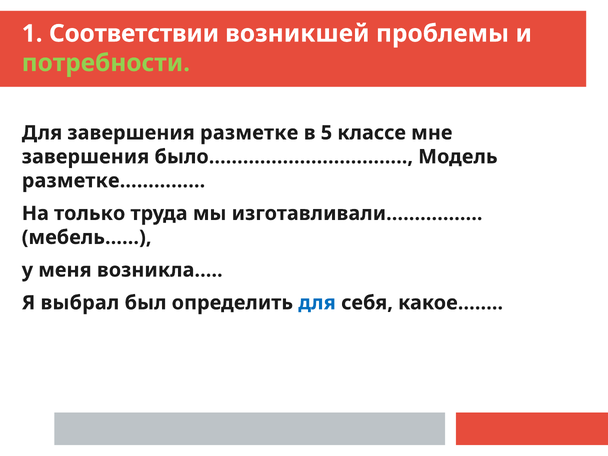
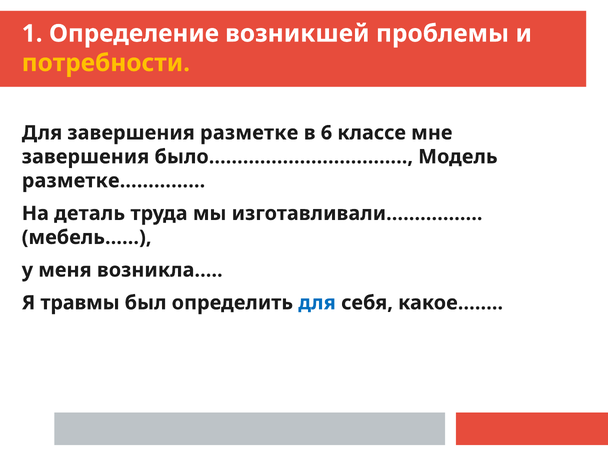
Соответствии: Соответствии -> Определение (134, 34)
потребности colour: light green -> yellow (106, 63)
5: 5 -> 6 (326, 133)
только: только -> деталь (90, 213)
выбрал: выбрал -> травмы (80, 303)
